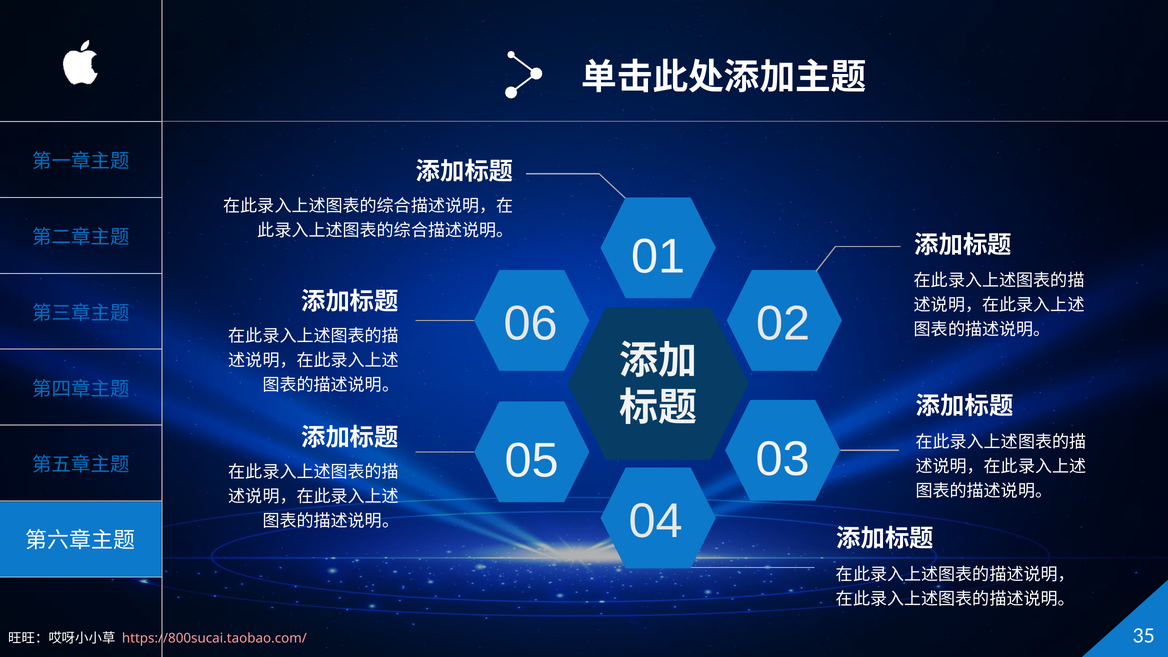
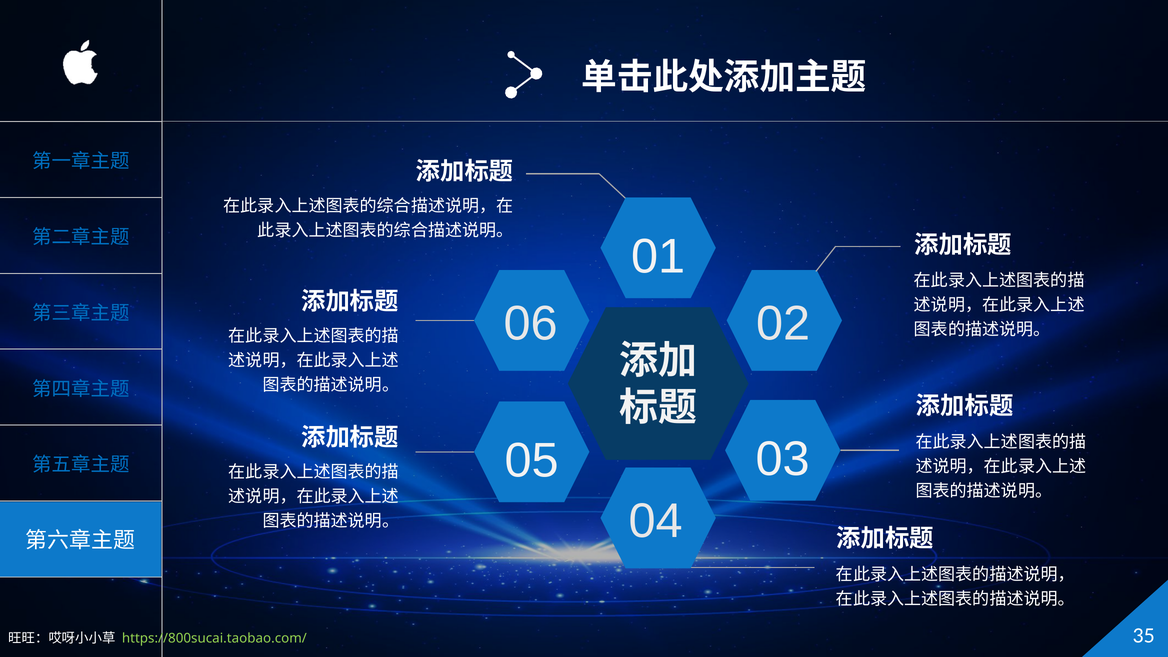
https://800sucai.taobao.com/ colour: pink -> light green (214, 639)
